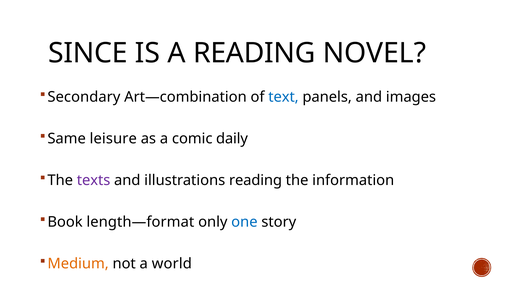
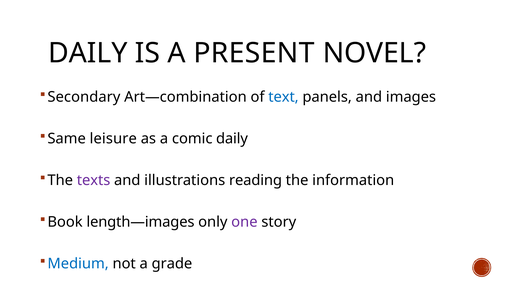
SINCE: SINCE -> DAILY (88, 53)
A READING: READING -> PRESENT (254, 53)
length—format: length—format -> length—images (140, 222)
one colour: blue -> purple (244, 222)
Medium colour: orange -> blue (78, 264)
world: world -> grade (172, 264)
